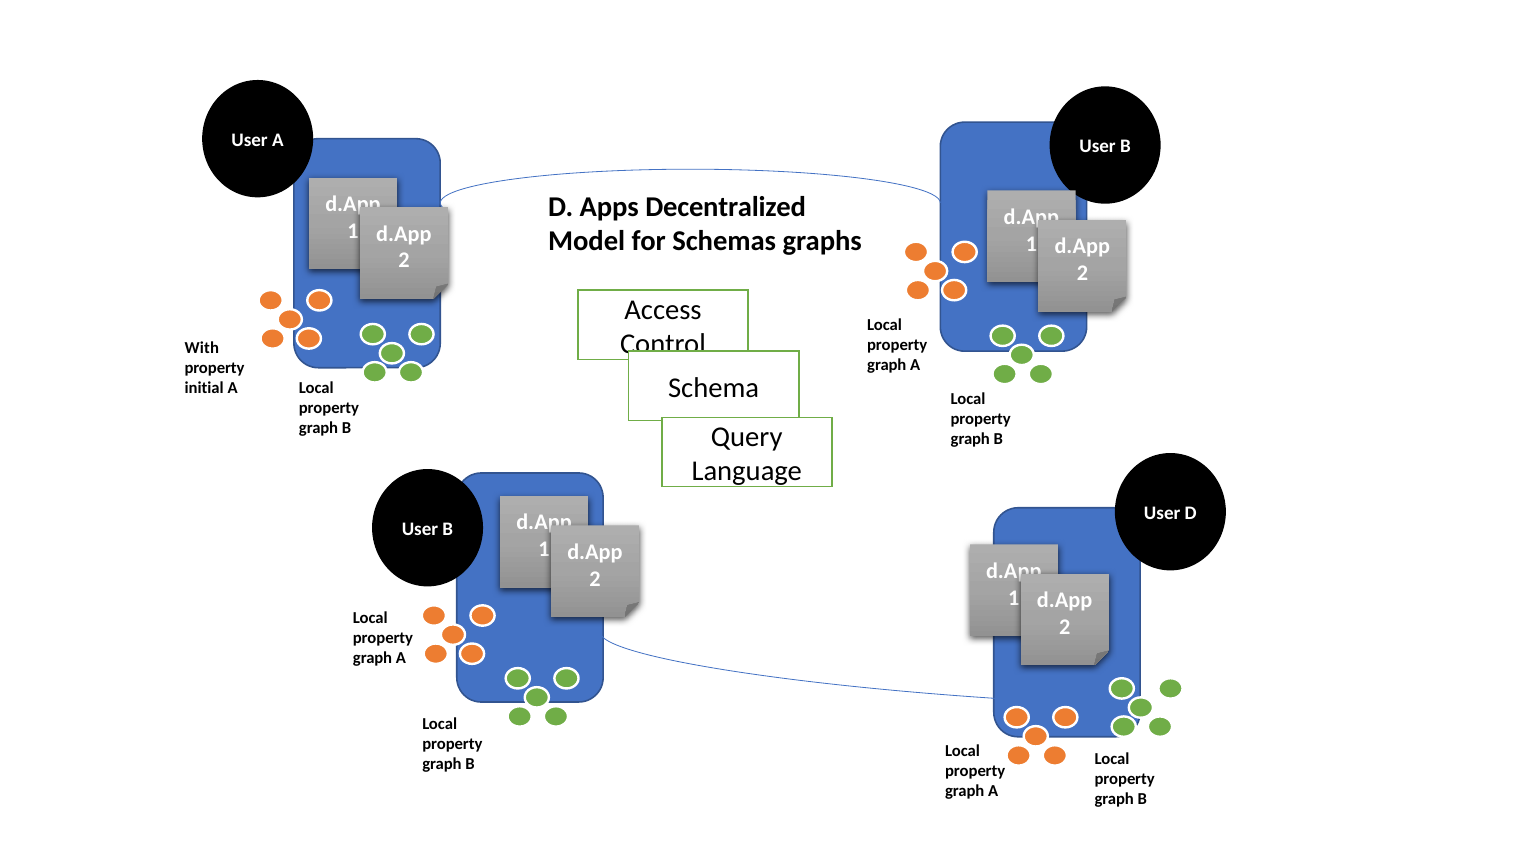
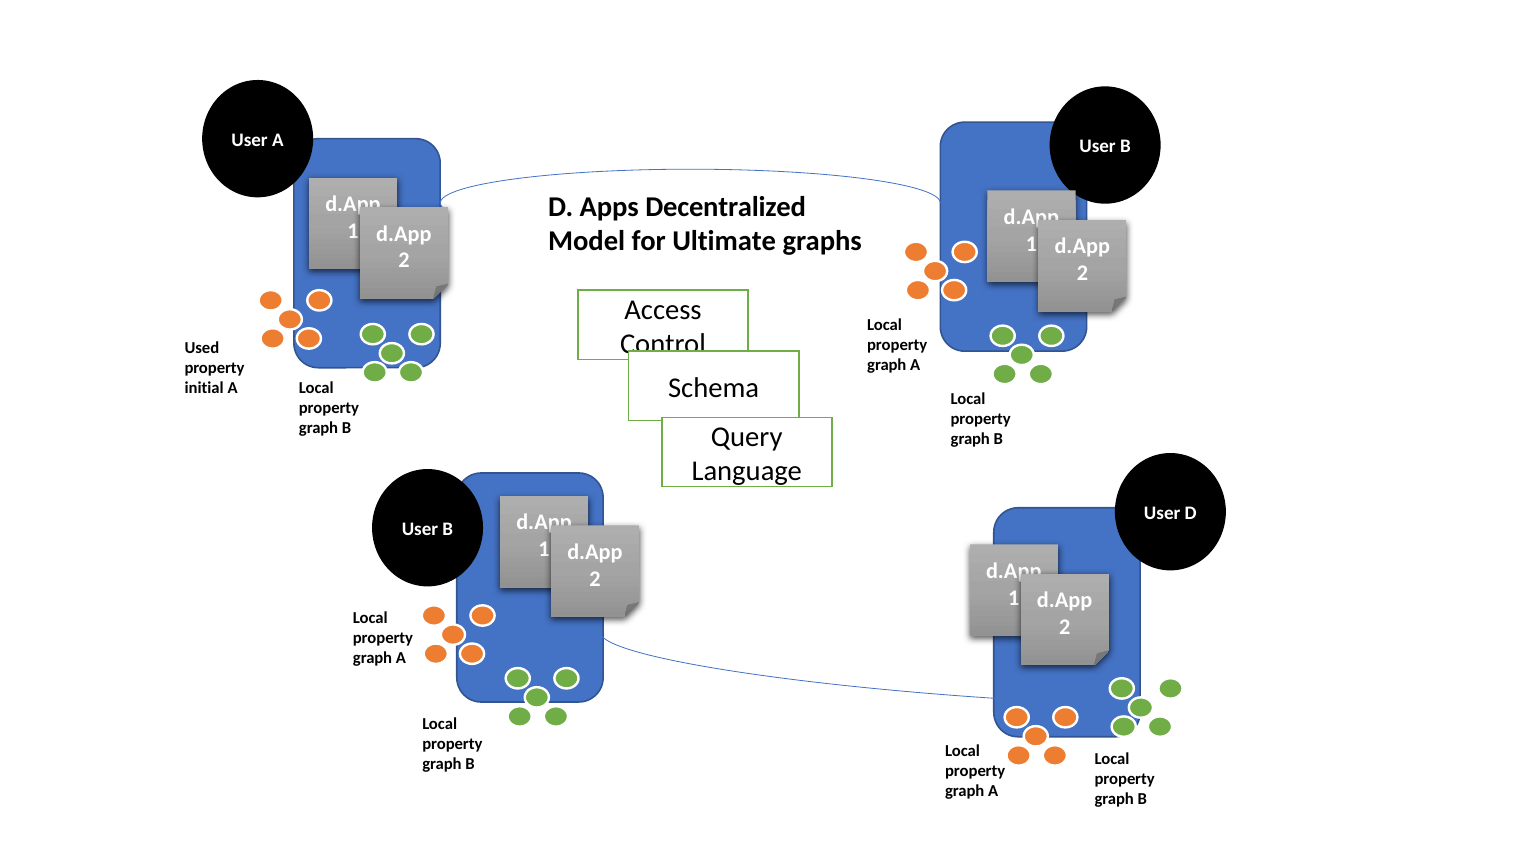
Schemas: Schemas -> Ultimate (724, 241)
With: With -> Used (202, 348)
